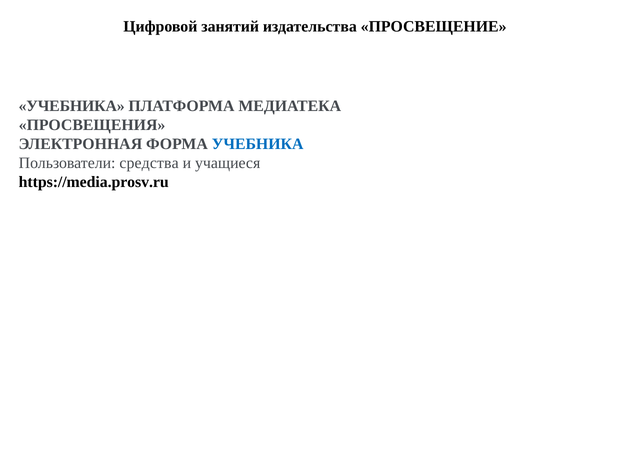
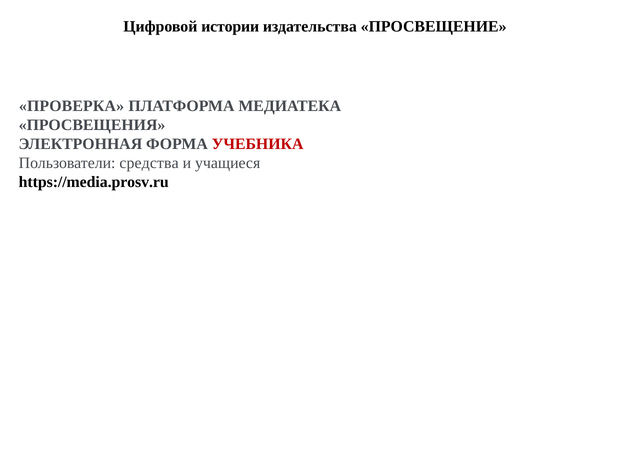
занятий: занятий -> истории (230, 27)
УЧЕБНИКА: УЧЕБНИКА -> ПРОВЕРКА (71, 106)
УЧЕБНИКА colour: blue -> red (258, 144)
